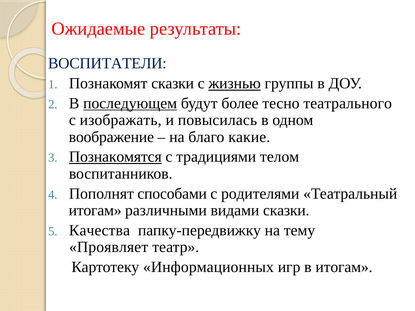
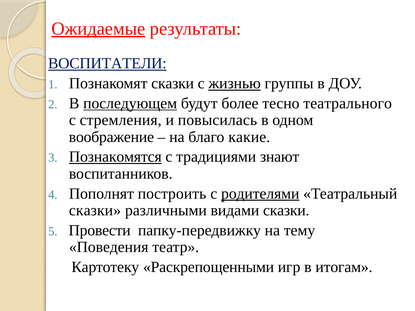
Ожидаемые underline: none -> present (98, 29)
ВОСПИТАТЕЛИ underline: none -> present (107, 64)
изображать: изображать -> стремления (121, 120)
телом: телом -> знают (280, 157)
способами: способами -> построить (172, 194)
родителями underline: none -> present (260, 194)
итогам: итогам -> сказки (95, 211)
Качества: Качества -> Провести (100, 230)
Проявляет: Проявляет -> Поведения (109, 247)
Информационных: Информационных -> Раскрепощенными (209, 267)
